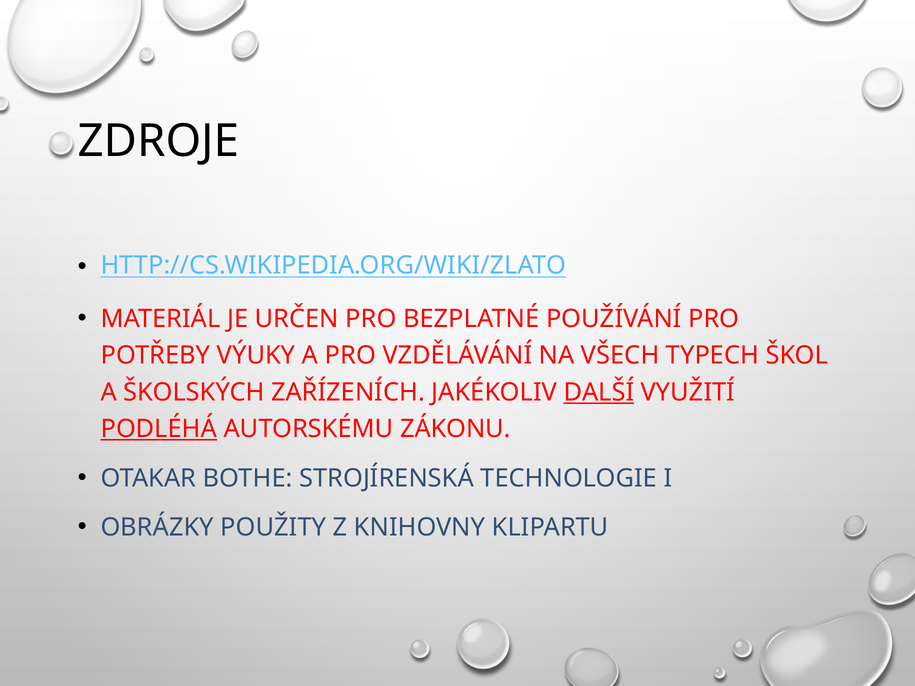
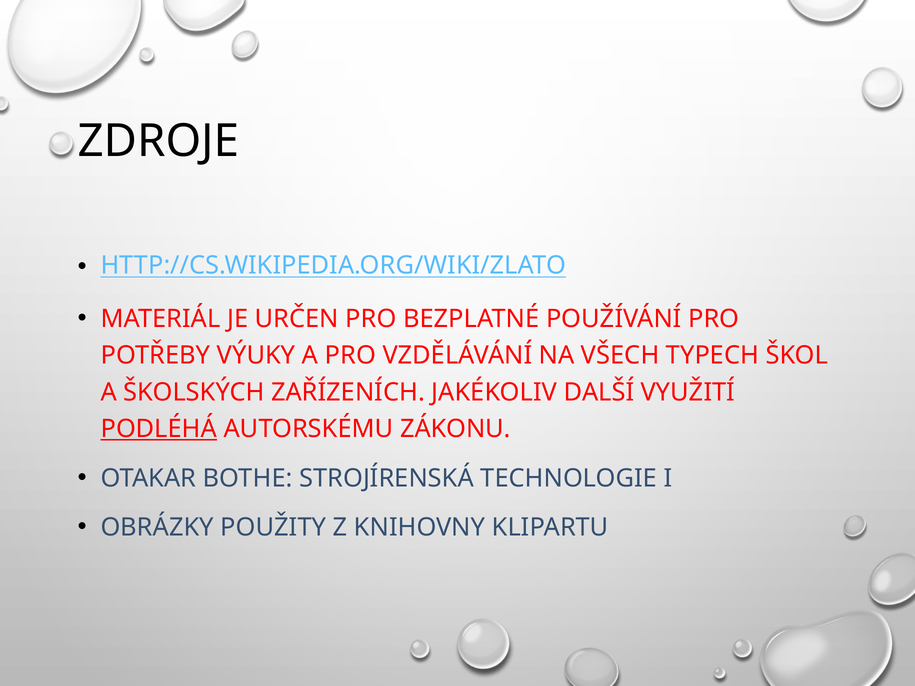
DALŠÍ underline: present -> none (599, 392)
